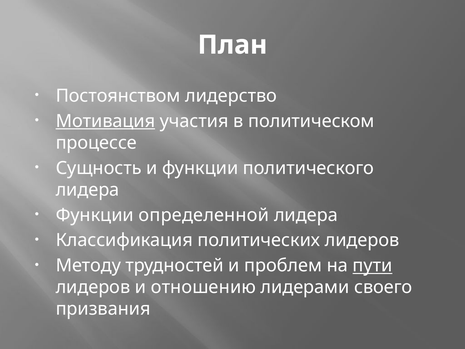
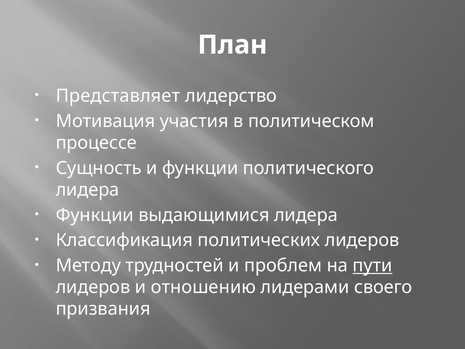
Постоянством: Постоянством -> Представляет (118, 96)
Мотивация underline: present -> none (105, 121)
определенной: определенной -> выдающимися (204, 215)
